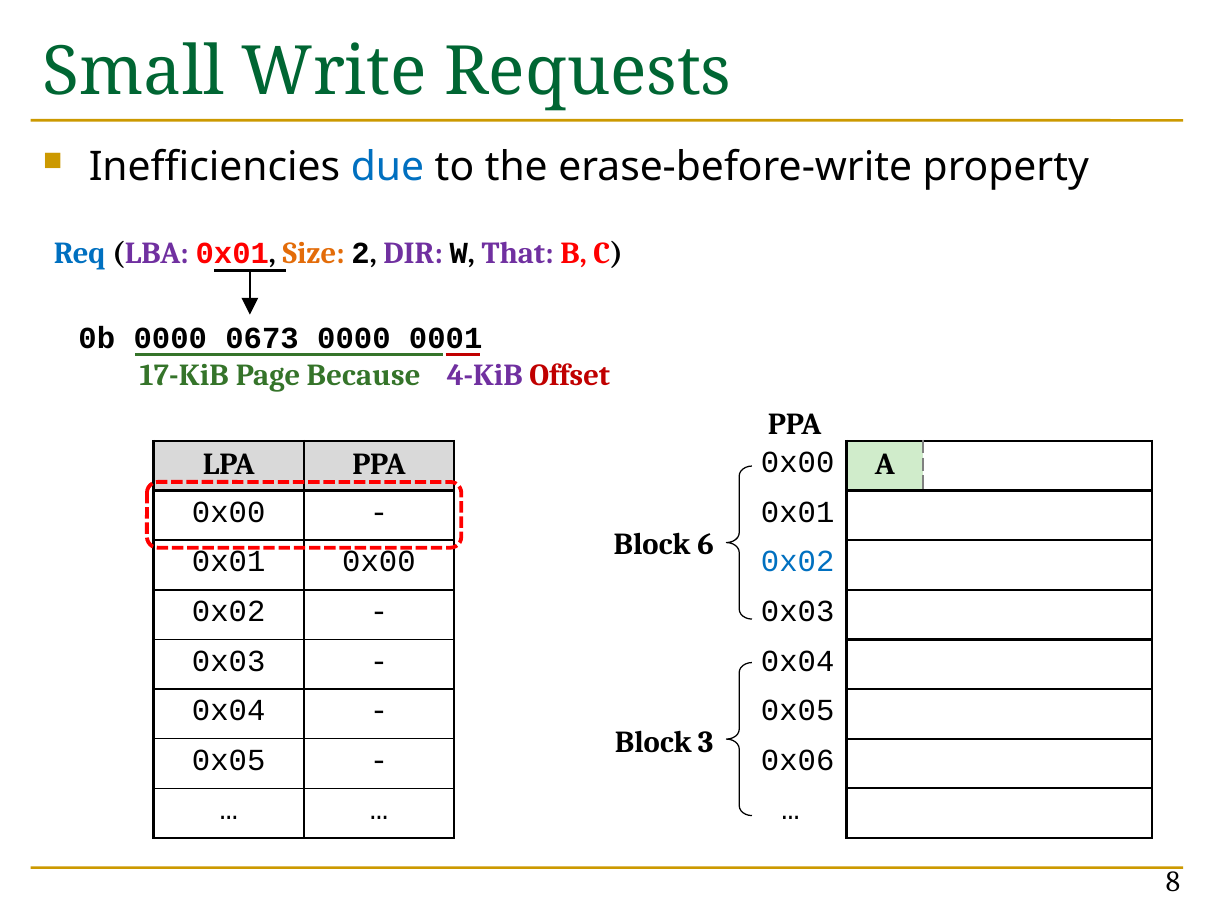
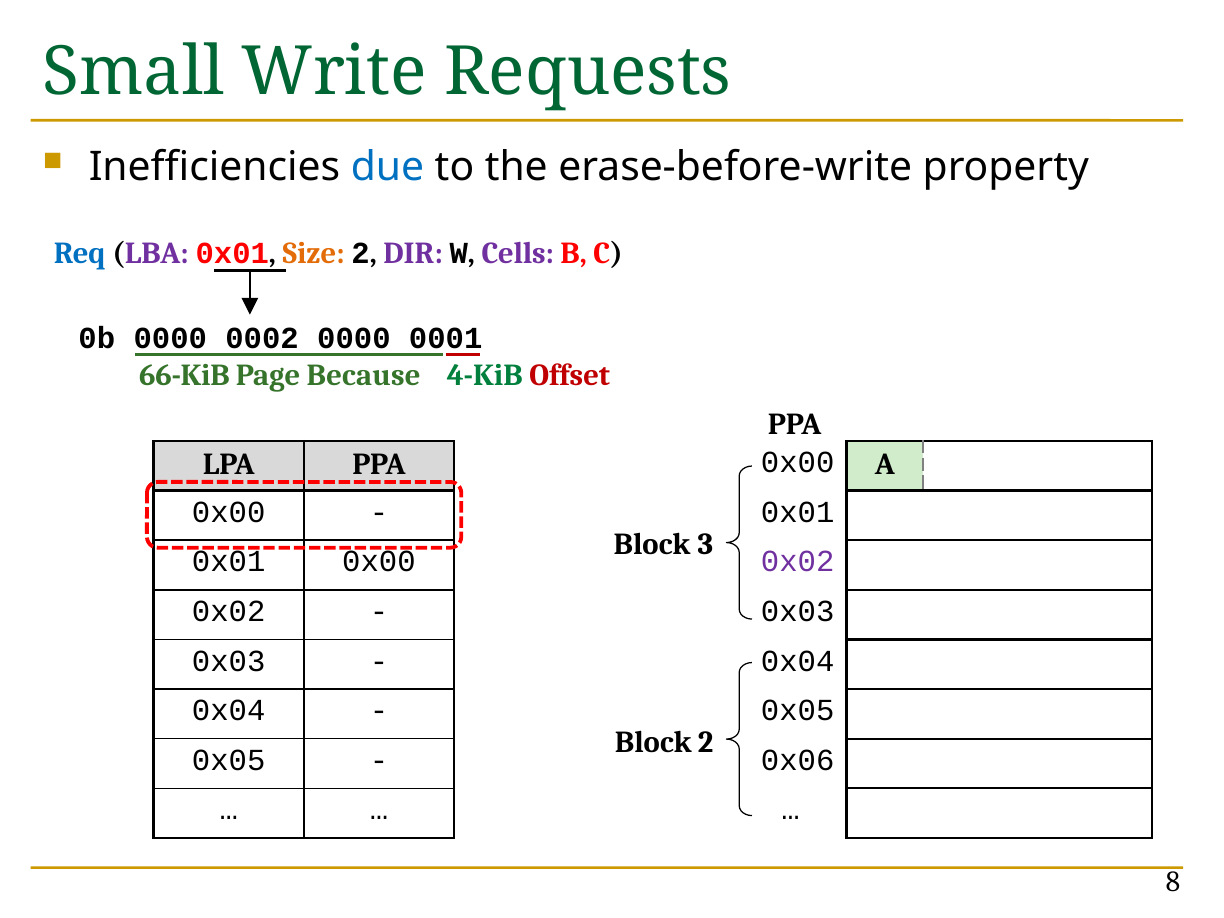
That: That -> Cells (518, 254)
0673: 0673 -> 0002 (262, 338)
17-KiB: 17-KiB -> 66-KiB (184, 375)
4-KiB colour: purple -> green (485, 375)
6: 6 -> 3 (705, 544)
0x02 colour: blue -> purple (798, 562)
Block 3: 3 -> 2 (706, 743)
